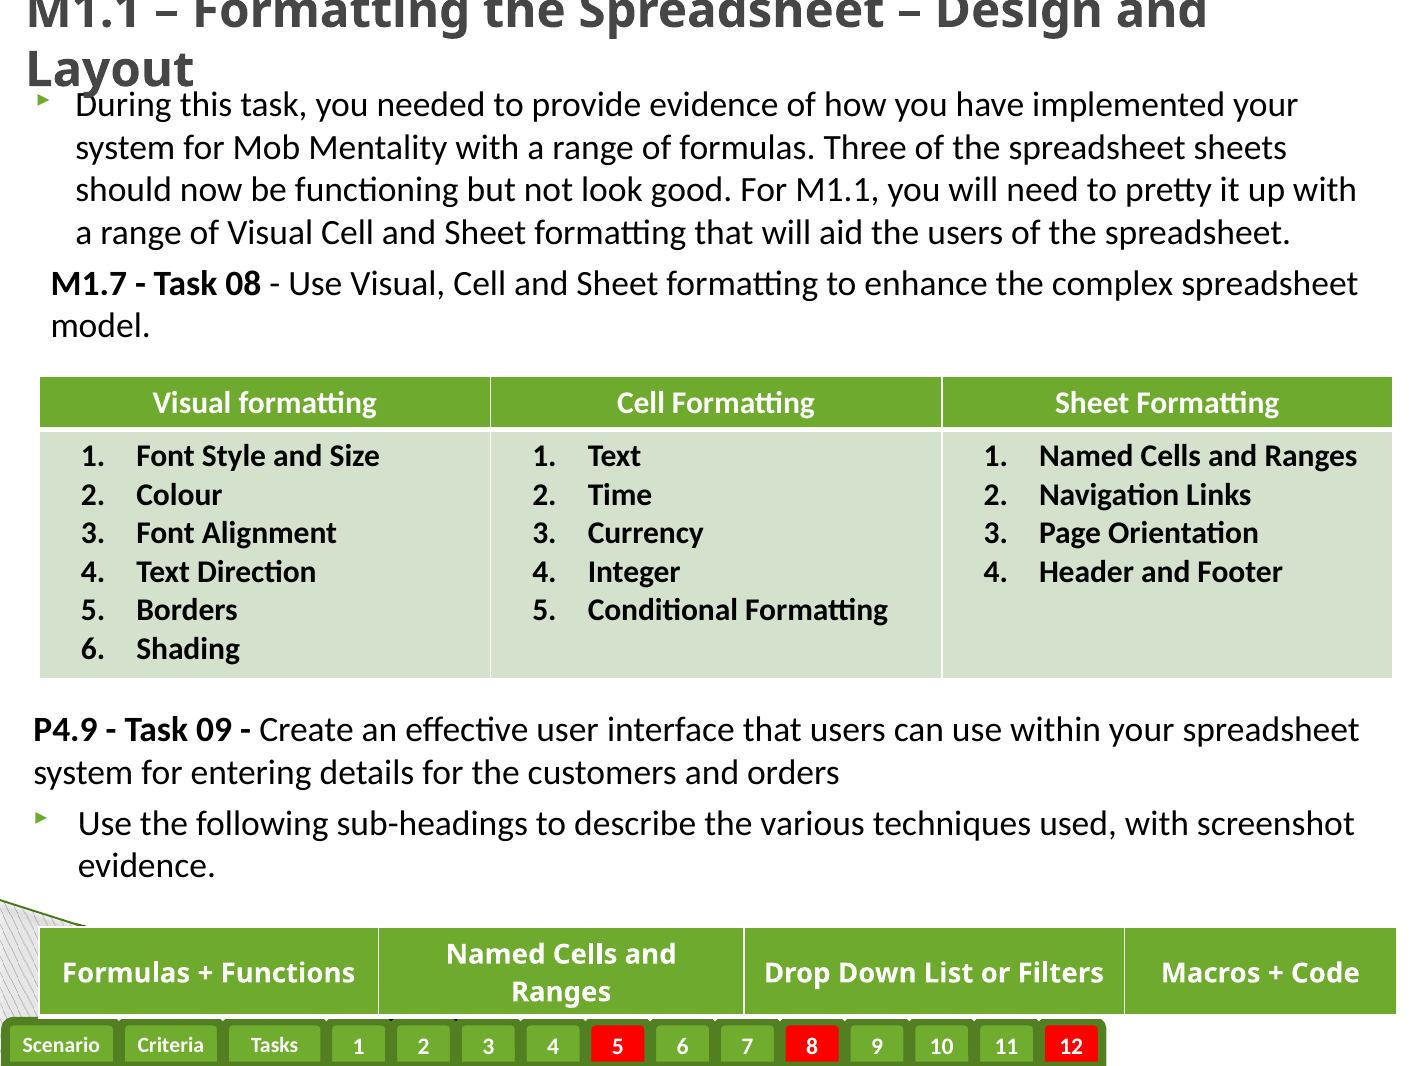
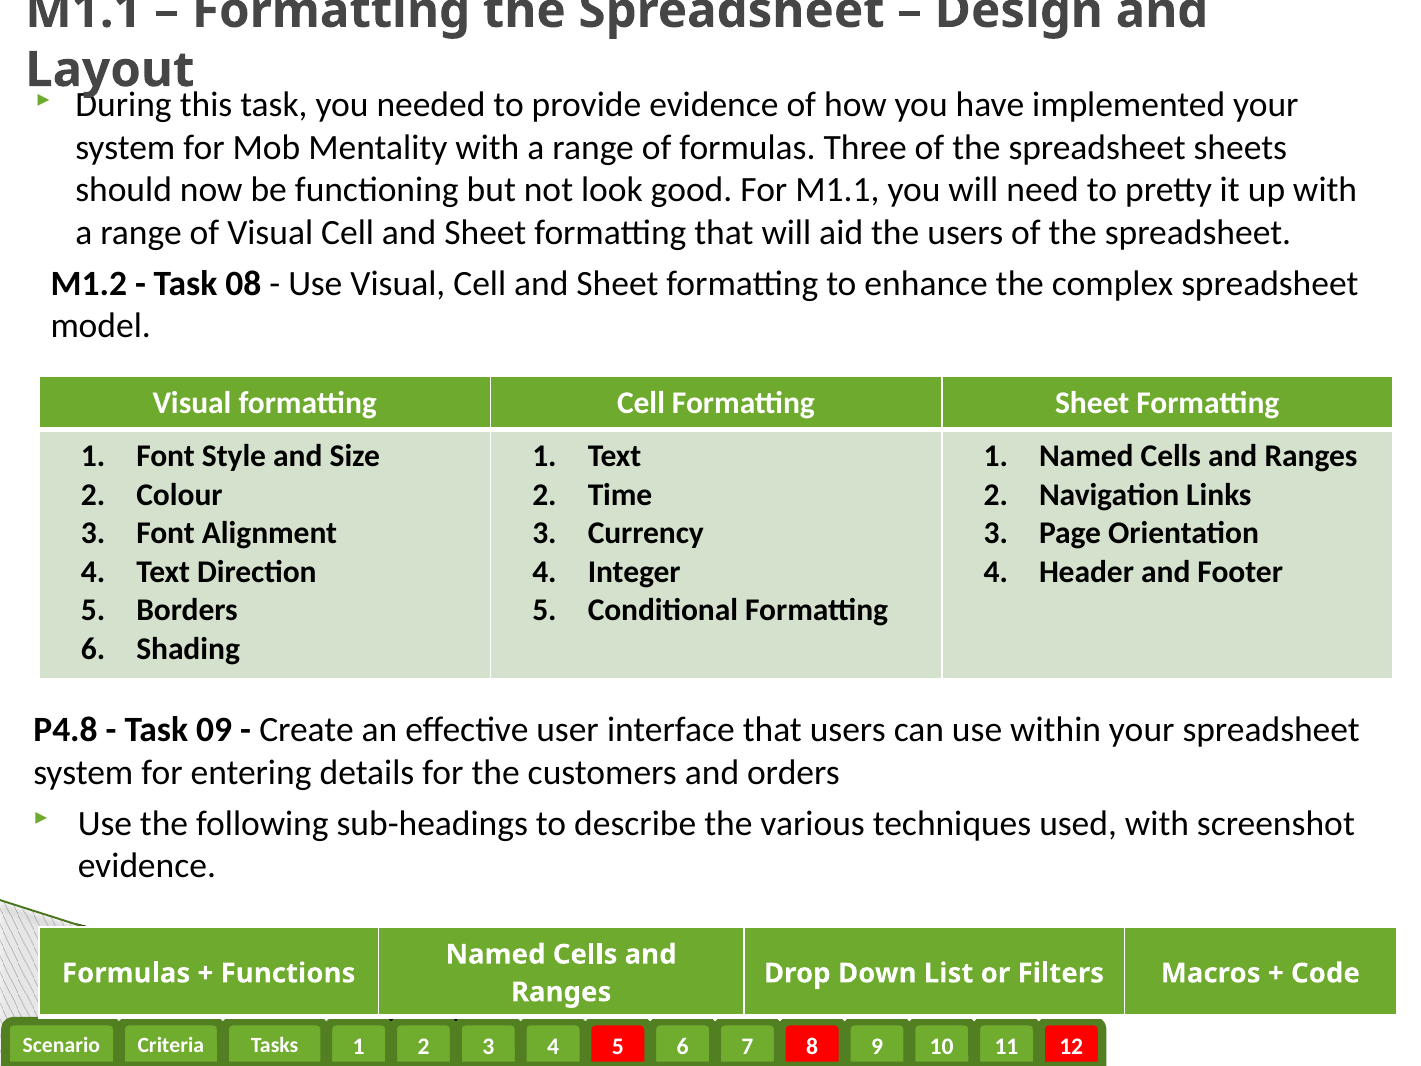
M1.7: M1.7 -> M1.2 (89, 283)
P4.9: P4.9 -> P4.8 (66, 730)
